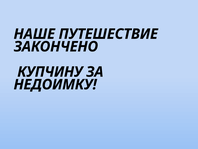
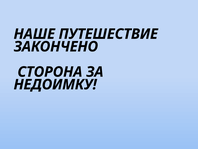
КУПЧИНУ: КУПЧИНУ -> СТОРОНА (50, 72)
